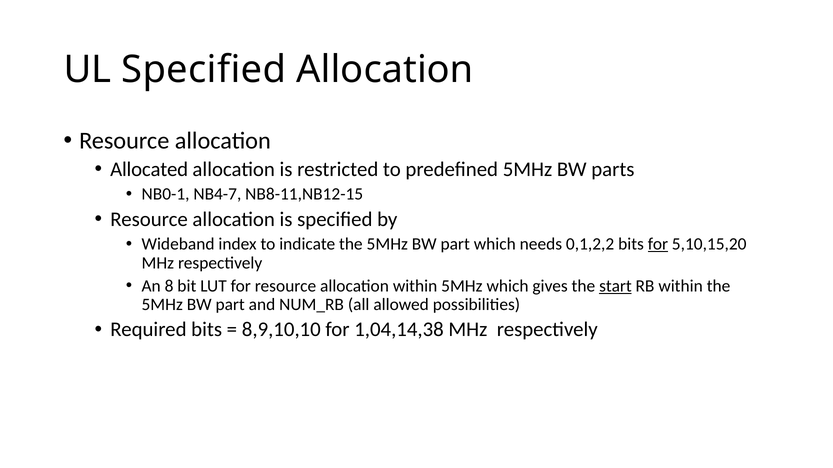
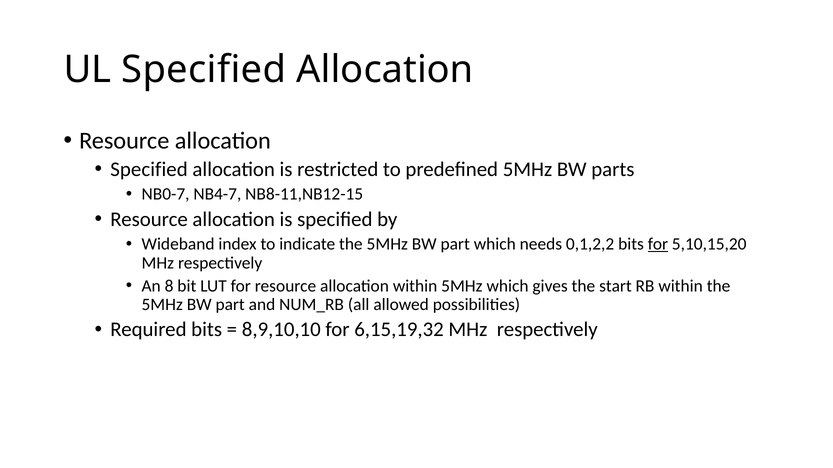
Allocated: Allocated -> Specified (149, 170)
NB0-1: NB0-1 -> NB0-7 (166, 194)
start underline: present -> none (615, 286)
1,04,14,38: 1,04,14,38 -> 6,15,19,32 (399, 330)
